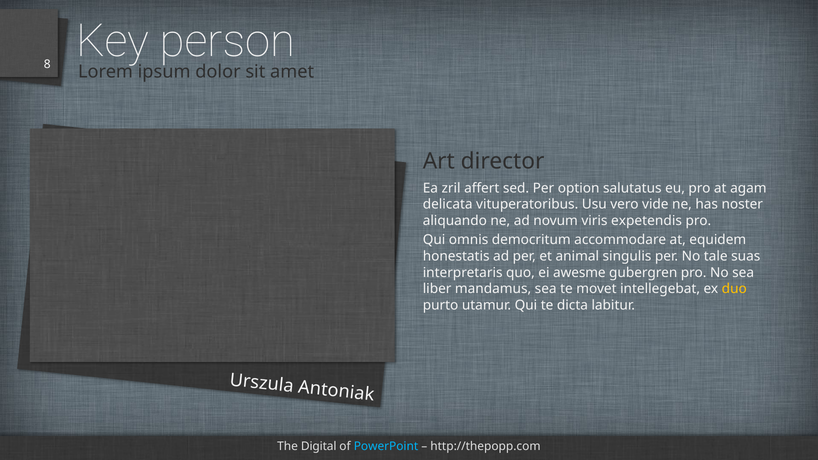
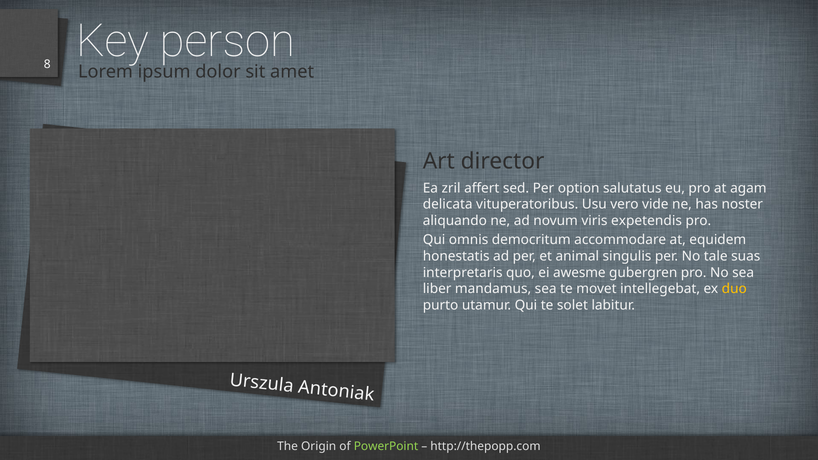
dicta: dicta -> solet (572, 305)
Digital: Digital -> Origin (319, 446)
PowerPoint colour: light blue -> light green (386, 446)
